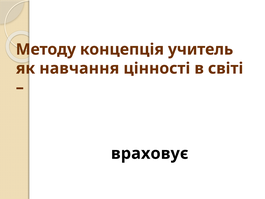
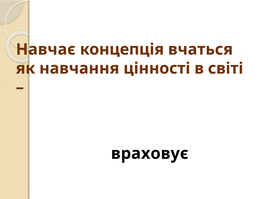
Методу: Методу -> Навчає (46, 49)
учитель: учитель -> вчаться (200, 49)
